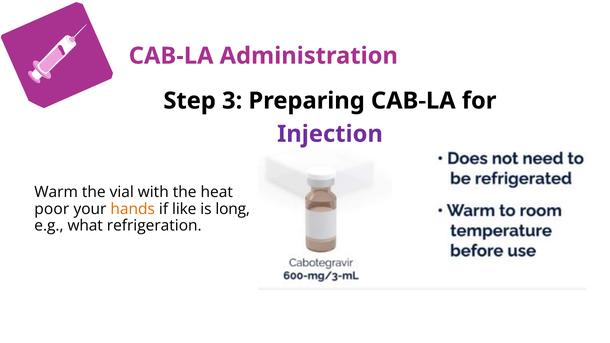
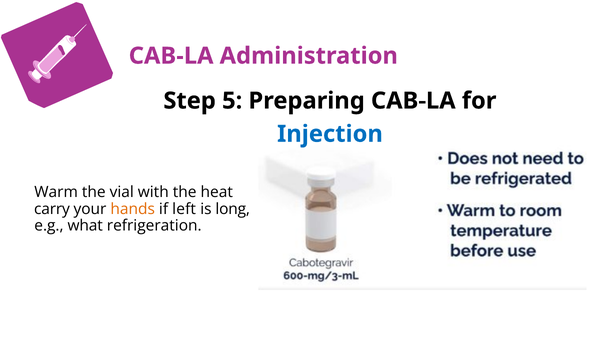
3: 3 -> 5 (232, 101)
Injection colour: purple -> blue (330, 134)
poor: poor -> carry (52, 209)
like: like -> left (184, 209)
